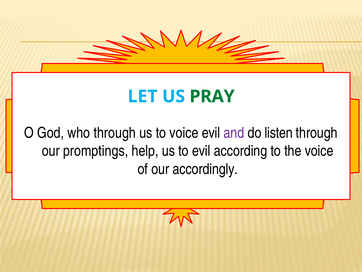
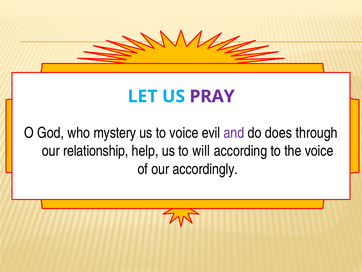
PRAY colour: green -> purple (212, 96)
who through: through -> mystery (115, 133)
listen: listen -> does (278, 133)
promptings: promptings -> relationship (96, 151)
to evil: evil -> will (201, 151)
